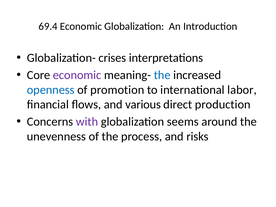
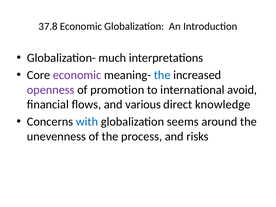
69.4: 69.4 -> 37.8 (48, 26)
crises: crises -> much (112, 58)
openness colour: blue -> purple (51, 90)
labor: labor -> avoid (242, 90)
production: production -> knowledge (223, 105)
with colour: purple -> blue (87, 122)
